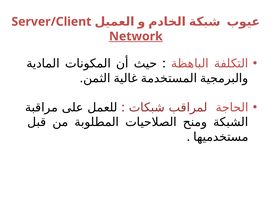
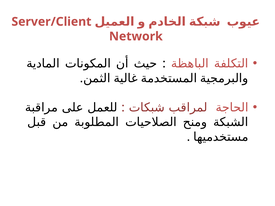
Network underline: present -> none (136, 36)
